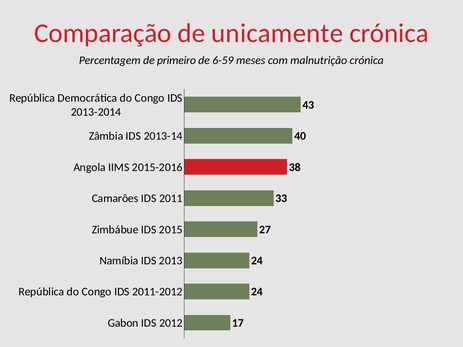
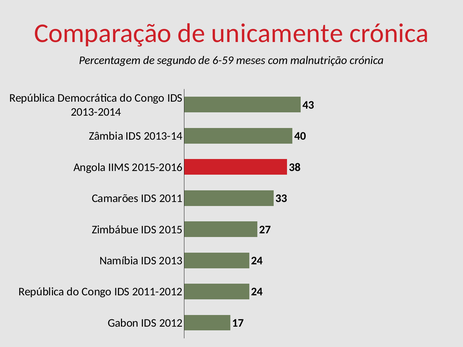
primeiro: primeiro -> segundo (177, 60)
